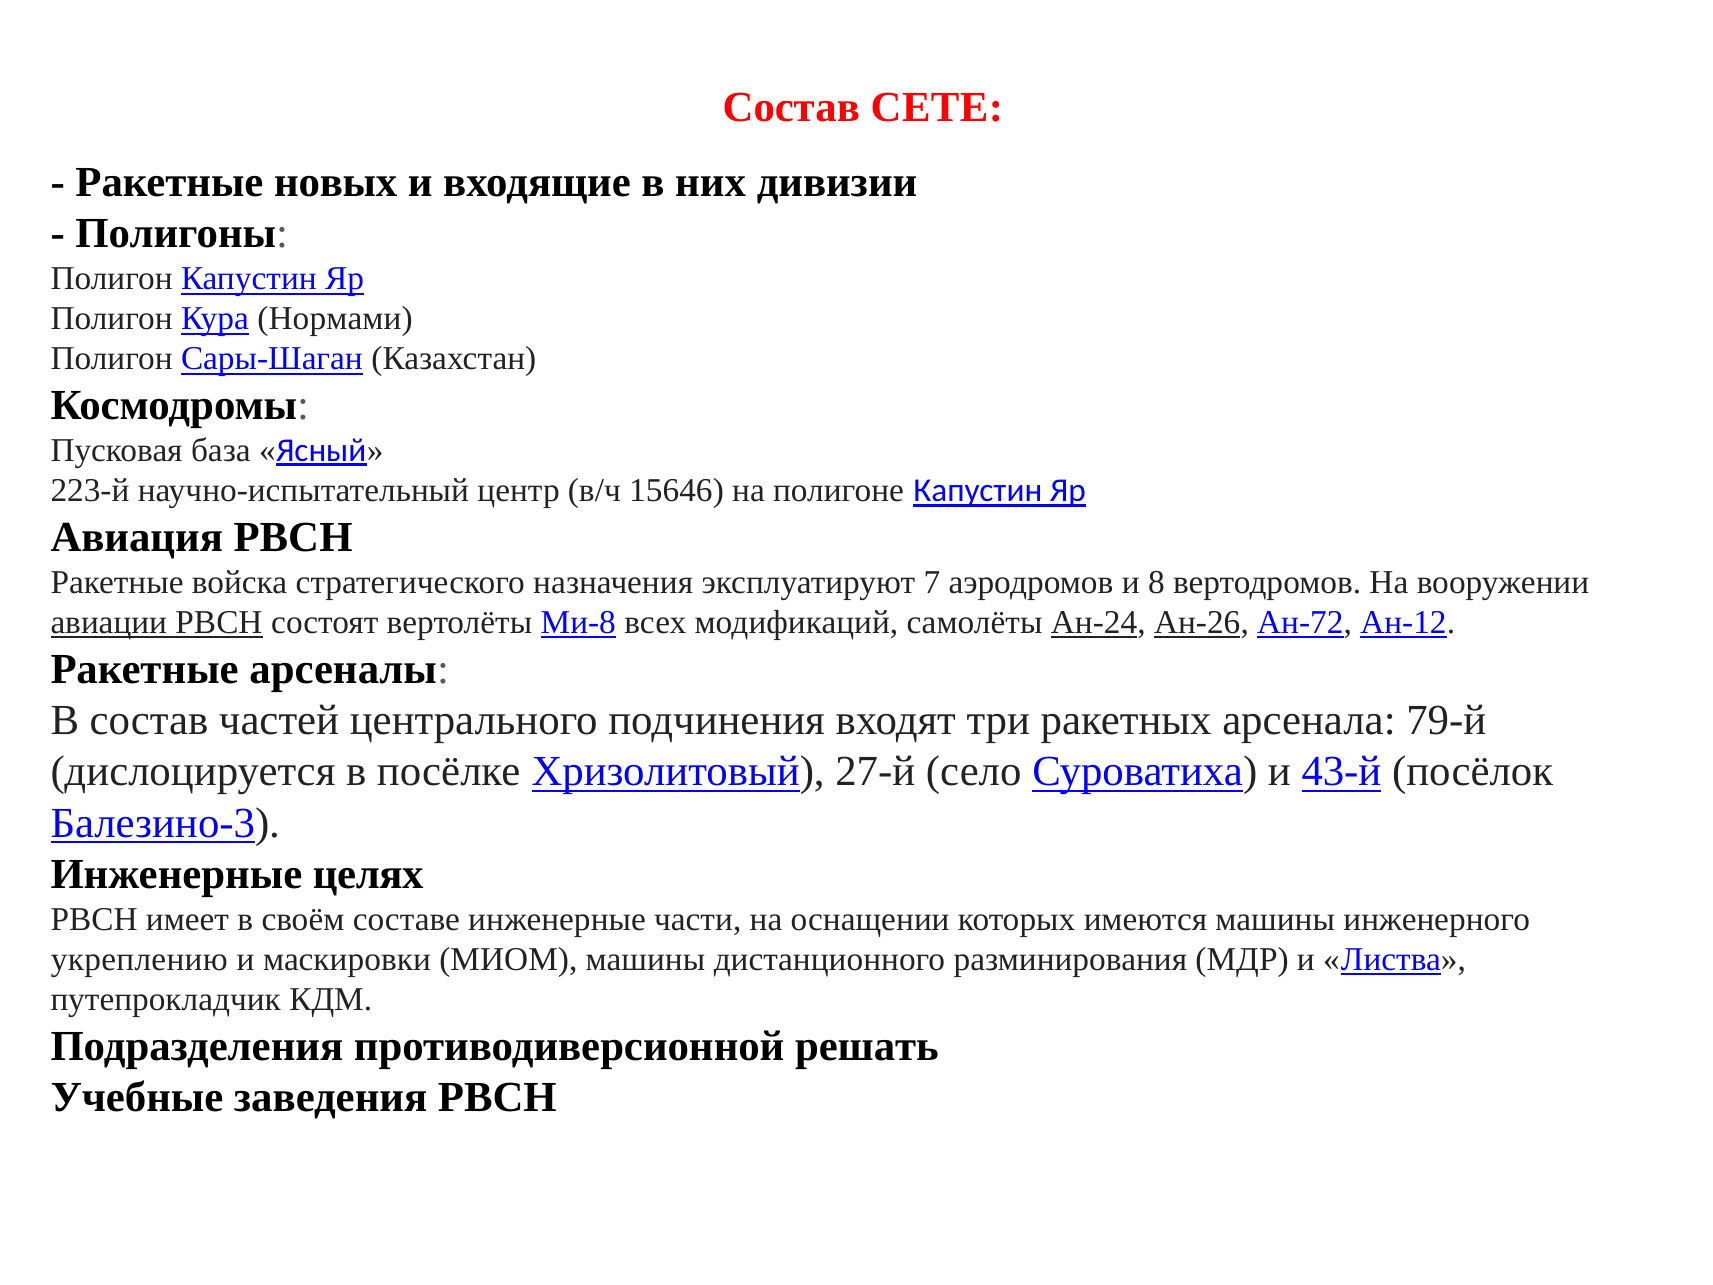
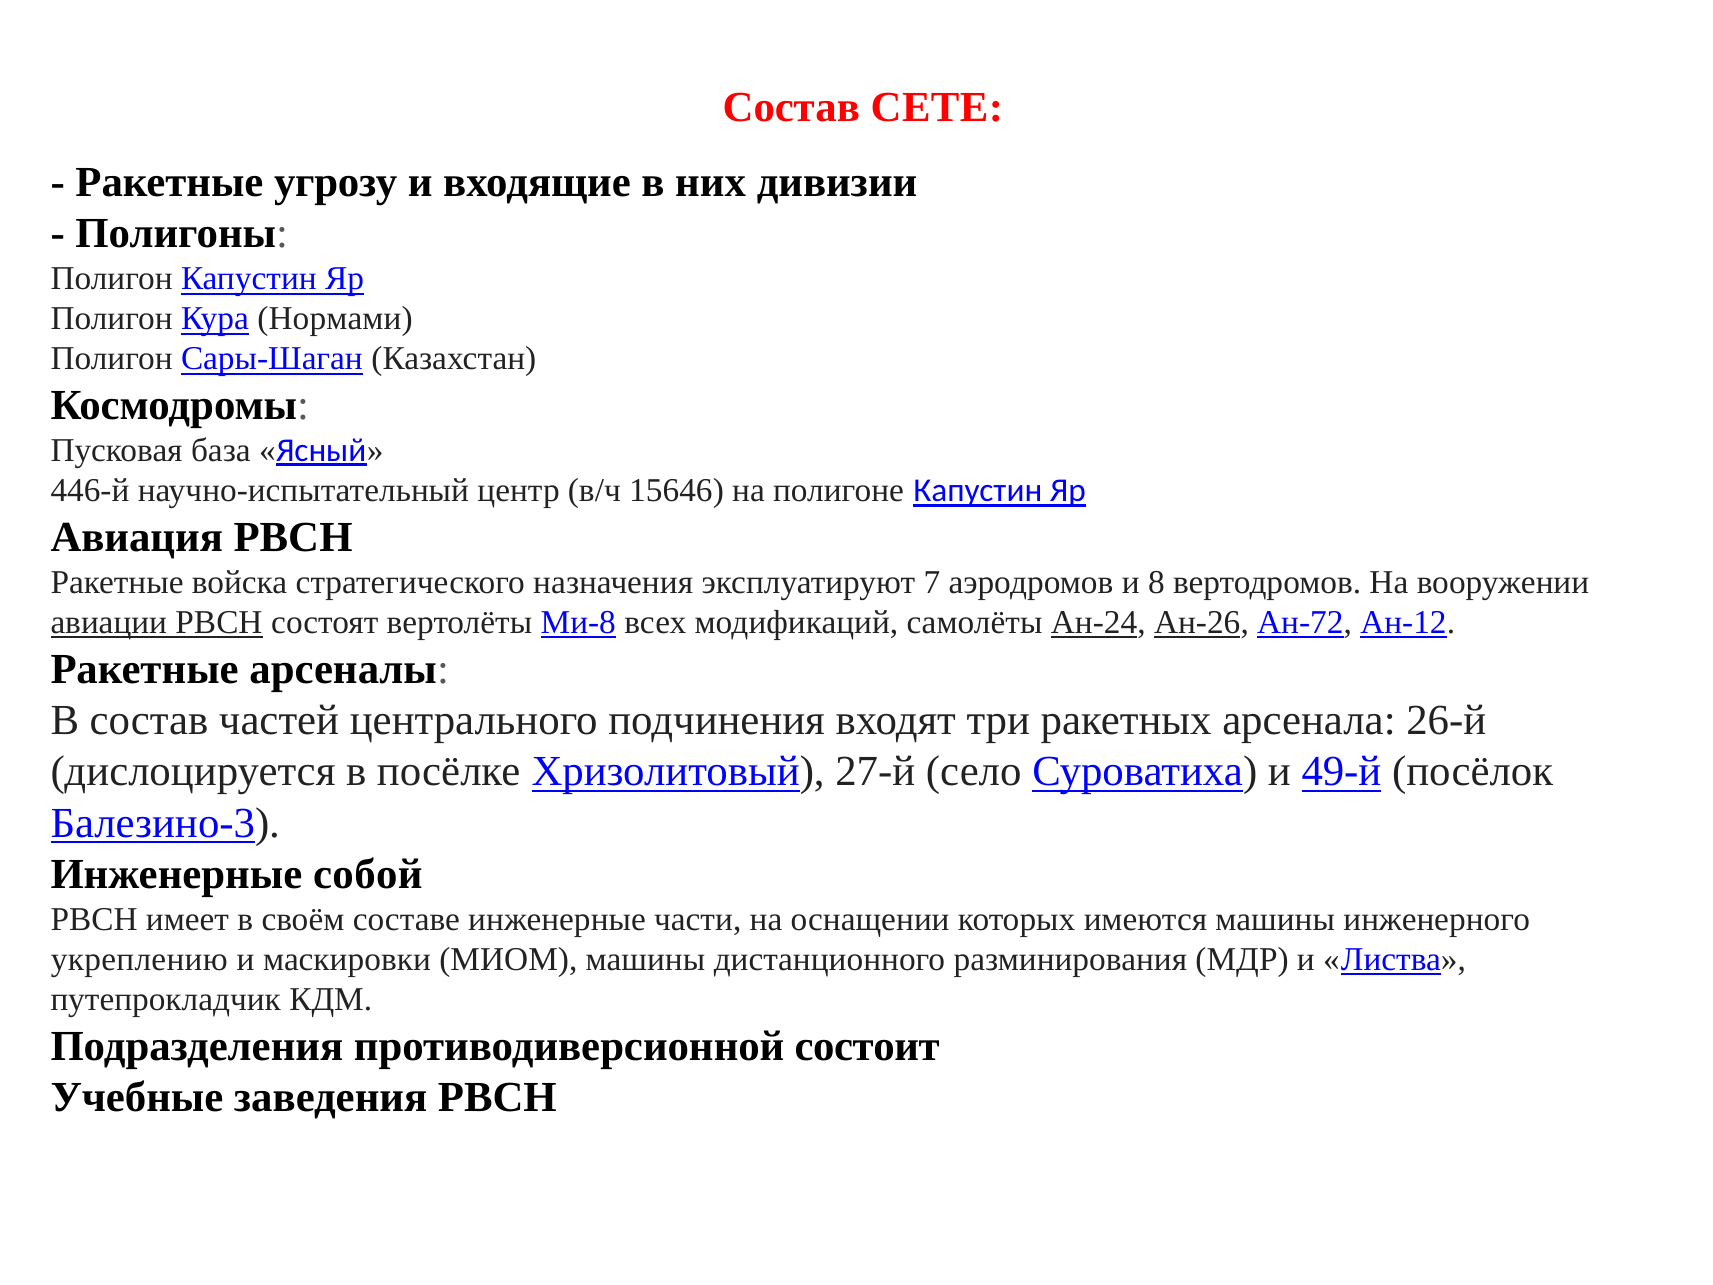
новых: новых -> угрозу (336, 182)
223-й: 223-й -> 446-й (90, 491)
79-й: 79-й -> 26-й (1446, 720)
43-й: 43-й -> 49-й (1341, 772)
целях: целях -> собой (368, 874)
решать: решать -> состоит (867, 1046)
